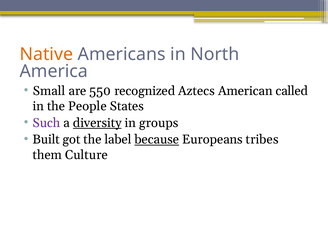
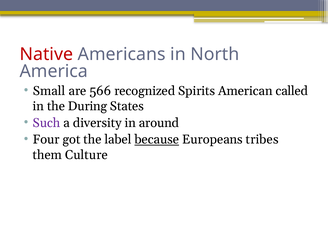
Native colour: orange -> red (46, 54)
550: 550 -> 566 (100, 91)
Aztecs: Aztecs -> Spirits (197, 91)
People: People -> During (88, 106)
diversity underline: present -> none (97, 123)
groups: groups -> around (159, 123)
Built: Built -> Four (46, 140)
